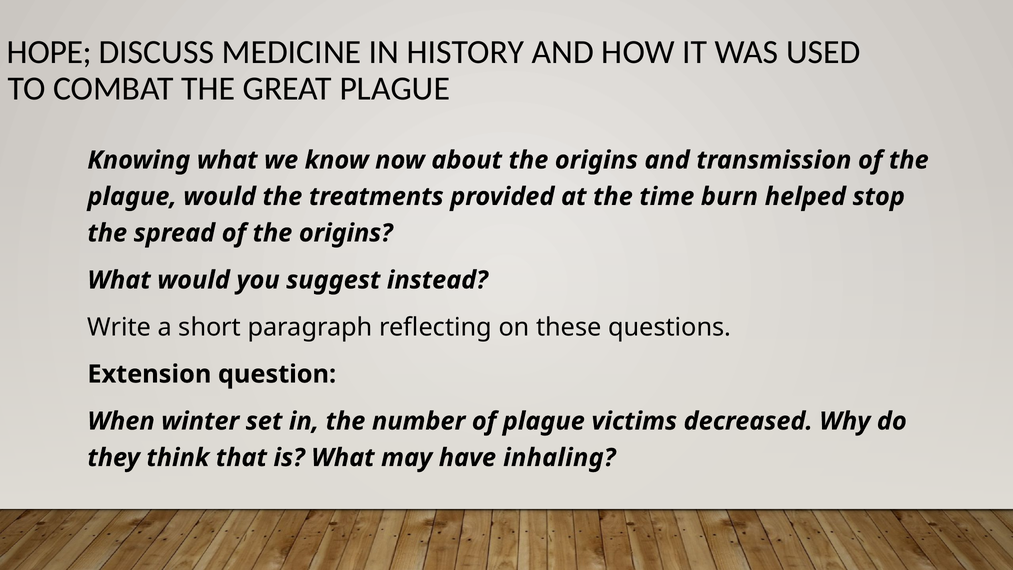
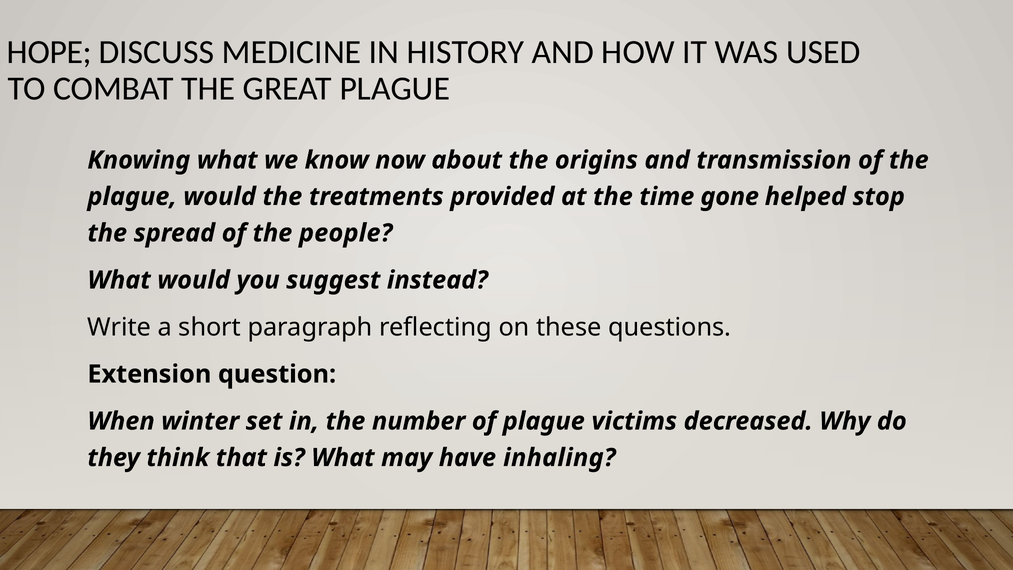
burn: burn -> gone (730, 197)
of the origins: origins -> people (346, 233)
